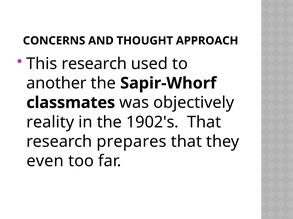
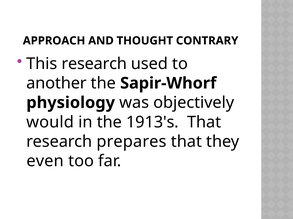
CONCERNS: CONCERNS -> APPROACH (54, 41)
APPROACH: APPROACH -> CONTRARY (207, 41)
classmates: classmates -> physiology (71, 103)
reality: reality -> would (50, 123)
1902's: 1902's -> 1913's (152, 123)
